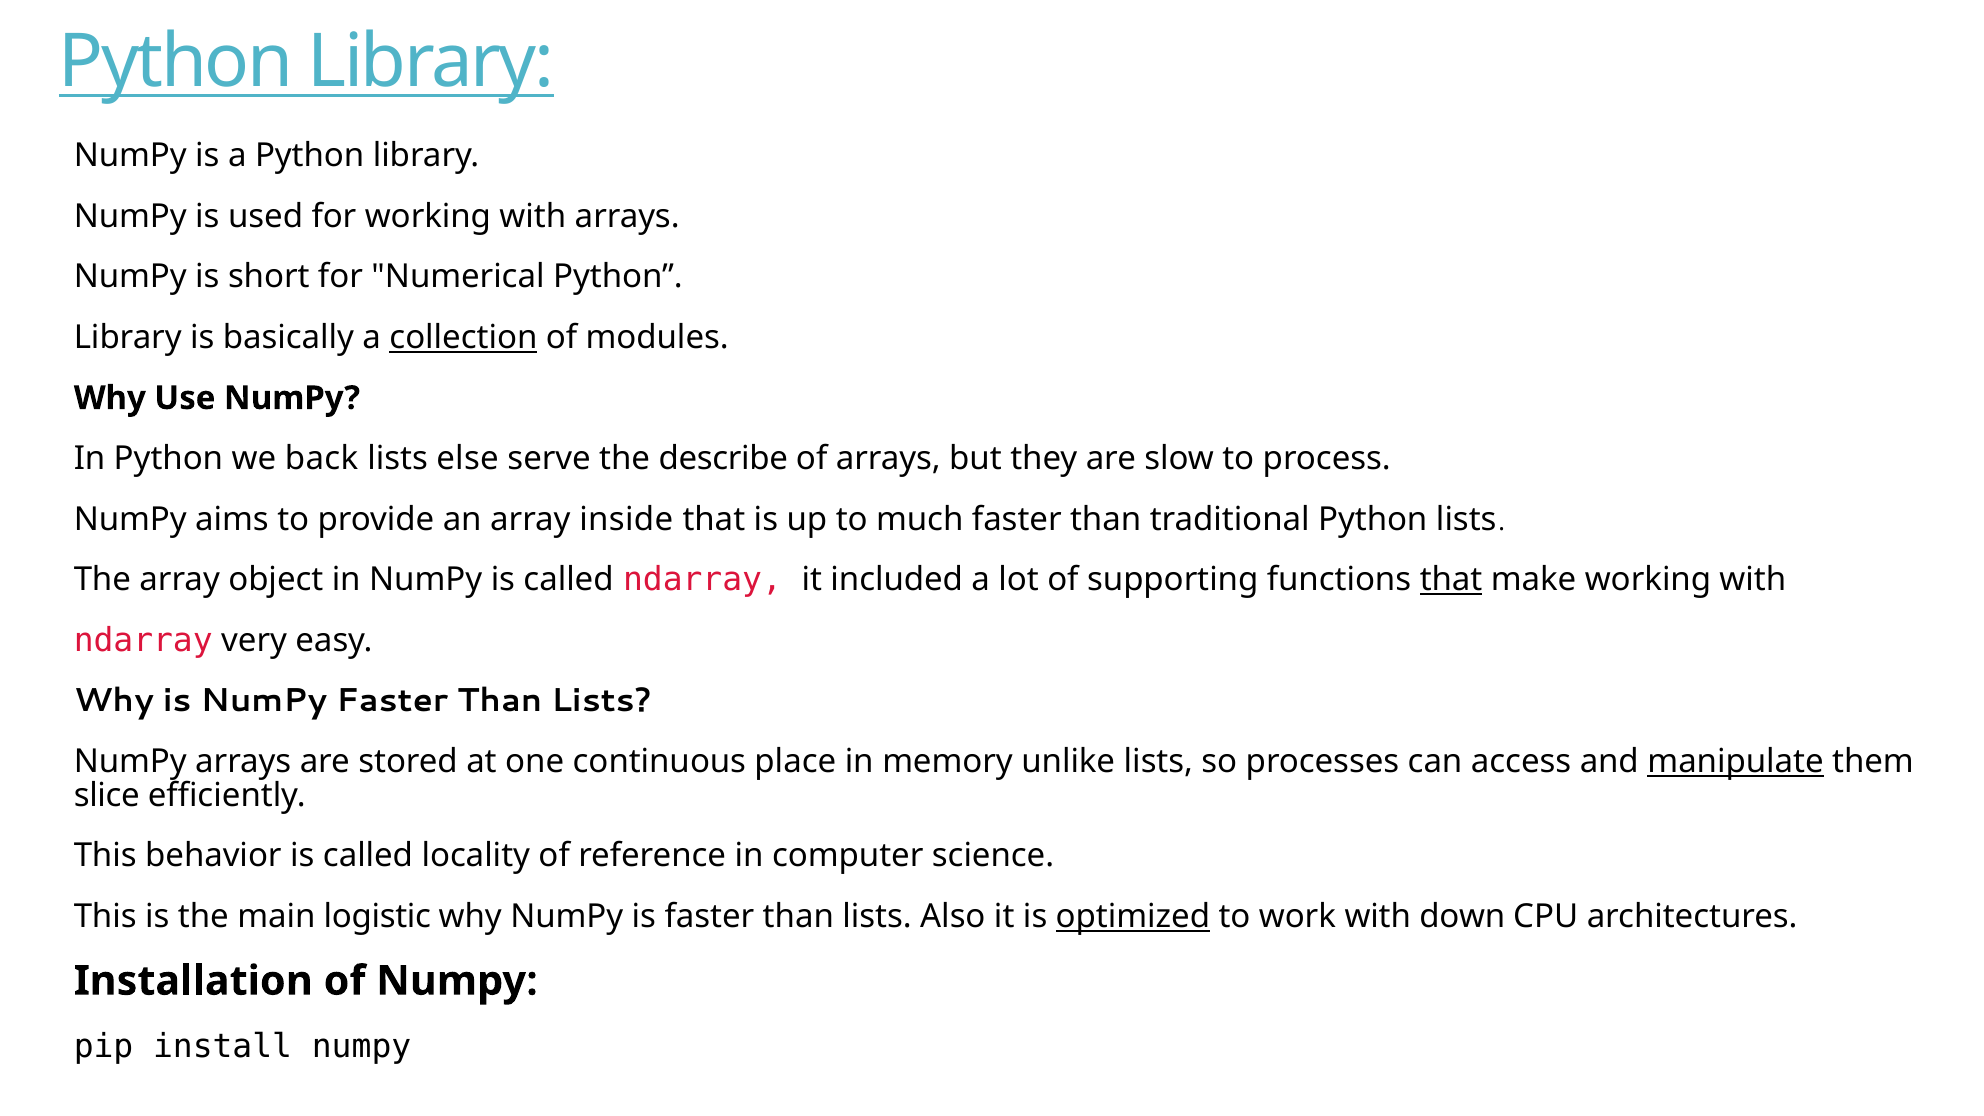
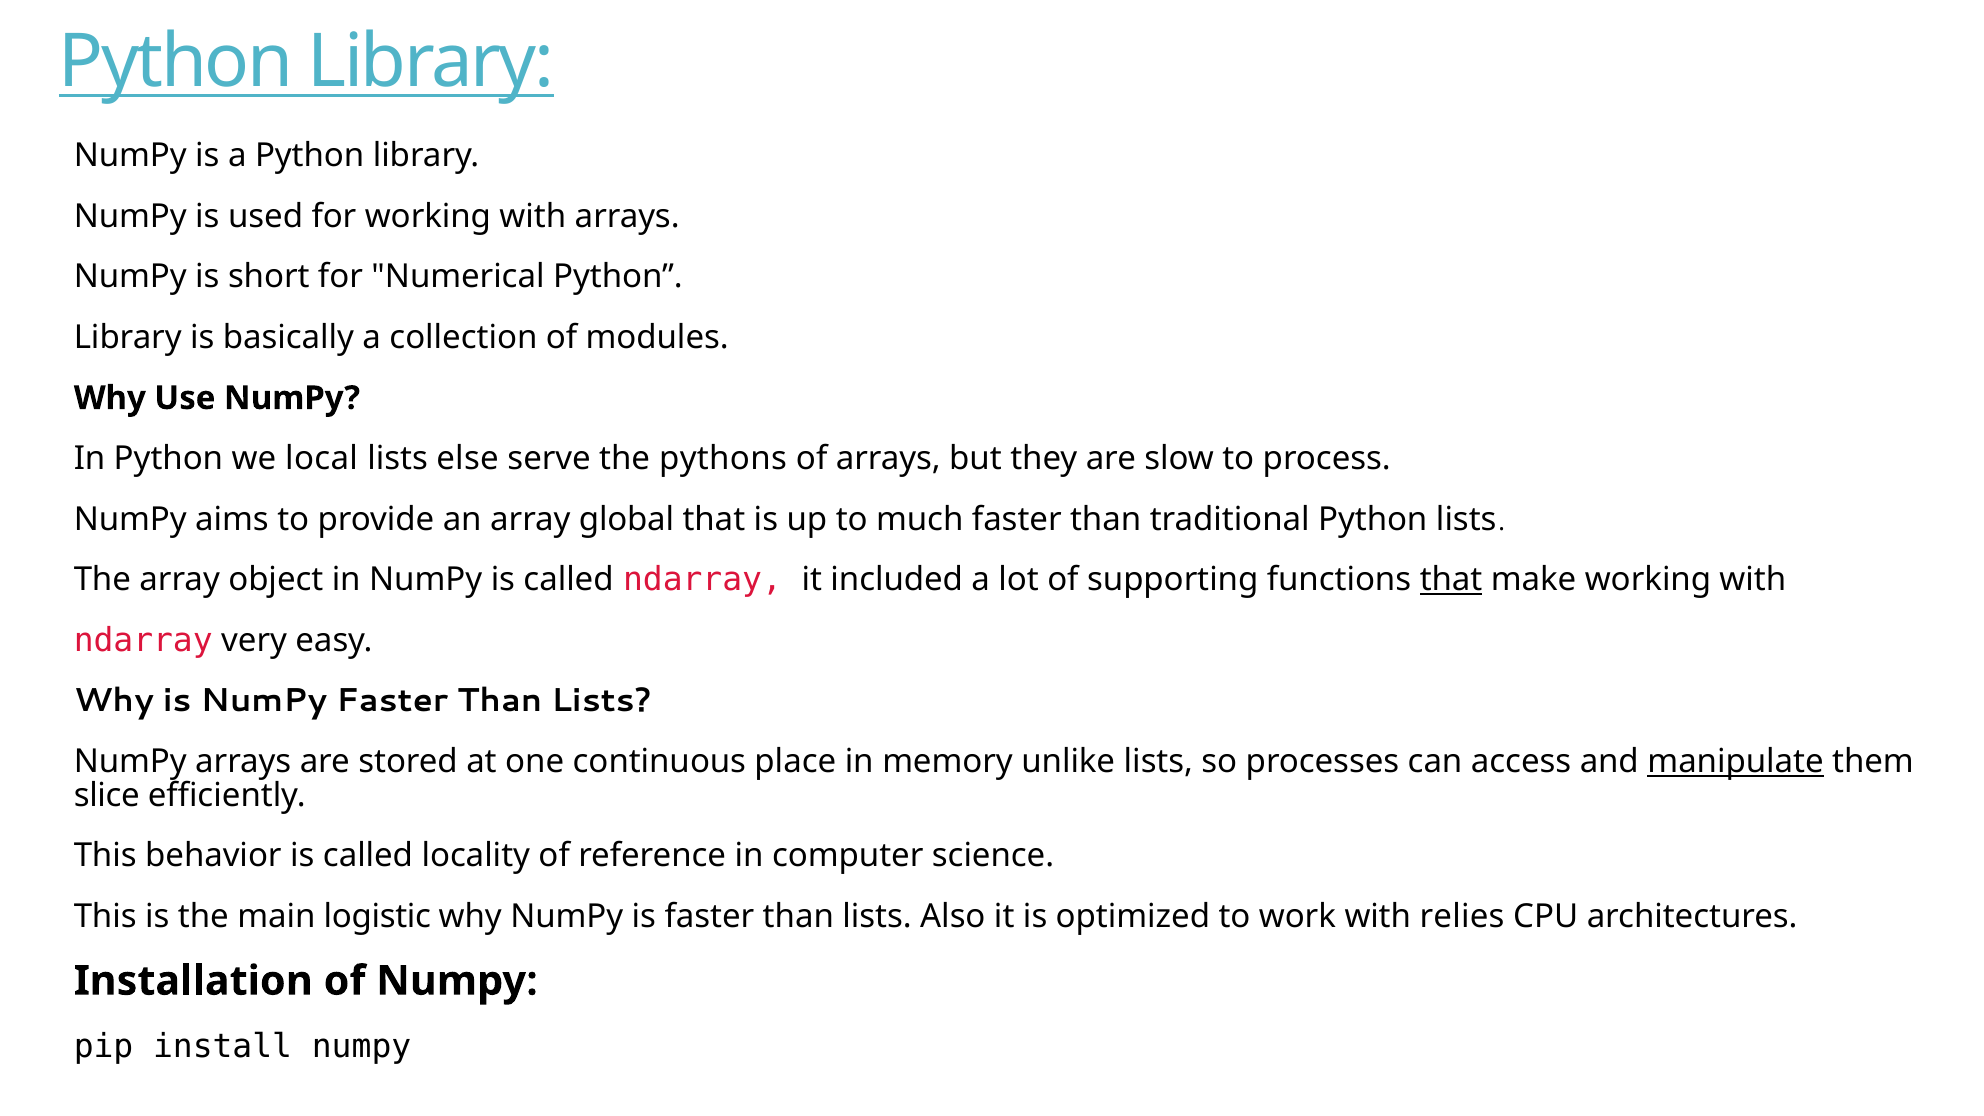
collection underline: present -> none (463, 338)
back: back -> local (322, 459)
describe: describe -> pythons (723, 459)
inside: inside -> global (627, 519)
optimized underline: present -> none (1133, 916)
down: down -> relies (1462, 916)
